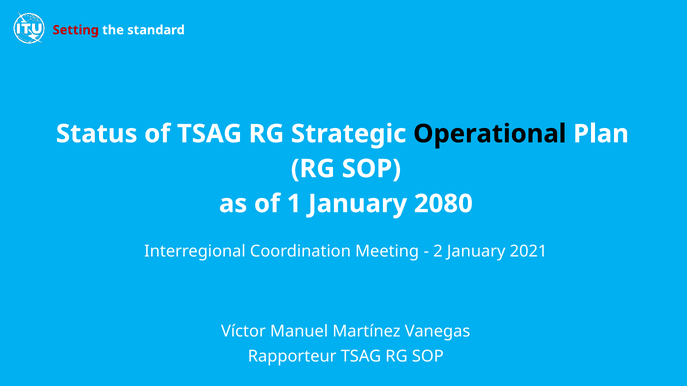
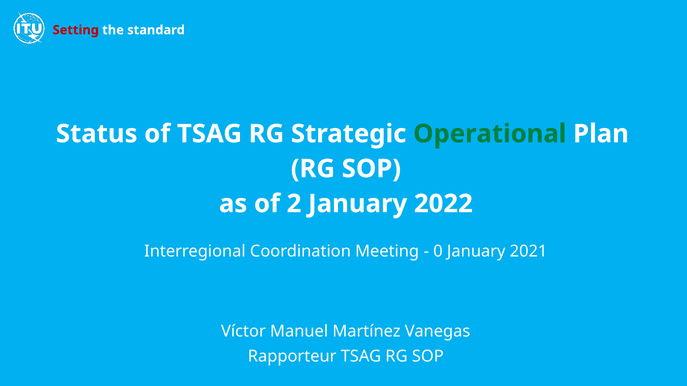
Operational colour: black -> green (490, 134)
1: 1 -> 2 (294, 204)
2080: 2080 -> 2022 (443, 204)
2: 2 -> 0 (438, 252)
